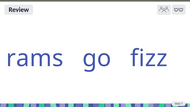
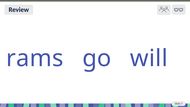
fizz: fizz -> will (149, 58)
